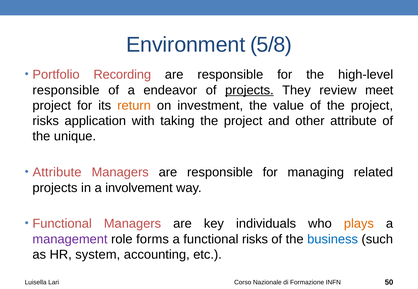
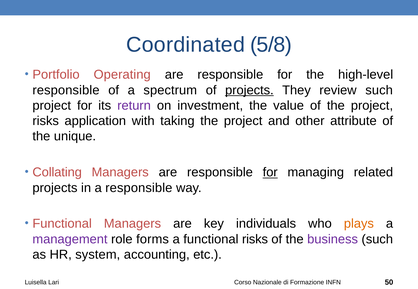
Environment: Environment -> Coordinated (186, 45)
Recording: Recording -> Operating (122, 75)
endeavor: endeavor -> spectrum (170, 90)
review meet: meet -> such (379, 90)
return colour: orange -> purple (134, 106)
Attribute: Attribute -> Collating (57, 173)
for underline: none -> present (270, 173)
a involvement: involvement -> responsible (139, 188)
business colour: blue -> purple (333, 239)
